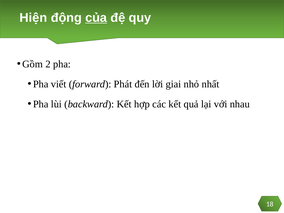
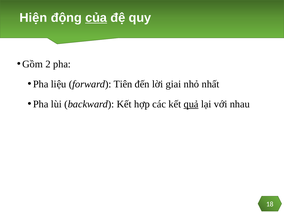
viết: viết -> liệu (59, 84)
Phát: Phát -> Tiên (123, 84)
quả underline: none -> present (191, 104)
